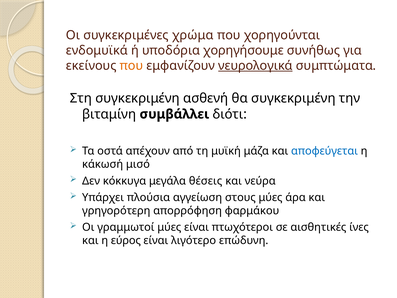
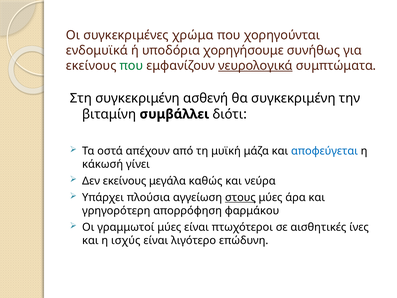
που colour: orange -> green (131, 66)
μισό: μισό -> γίνει (138, 164)
Δεν κόκκυγα: κόκκυγα -> εκείνους (125, 181)
θέσεις: θέσεις -> καθώς (206, 181)
στους underline: none -> present (240, 197)
εύρος: εύρος -> ισχύς (126, 240)
